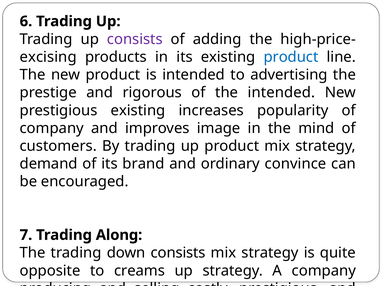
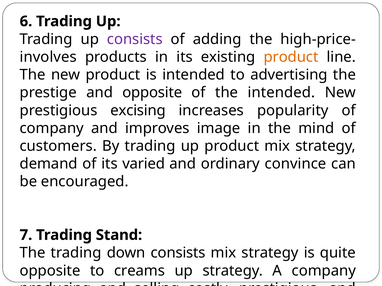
excising: excising -> involves (48, 57)
product colour: blue -> orange (291, 57)
and rigorous: rigorous -> opposite (152, 93)
prestigious existing: existing -> excising (138, 111)
brand: brand -> varied (144, 164)
Along: Along -> Stand (119, 235)
